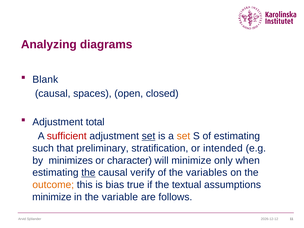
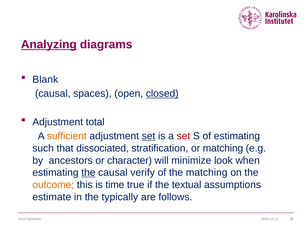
Analyzing underline: none -> present (49, 44)
closed underline: none -> present (162, 94)
sufficient colour: red -> orange (67, 136)
set colour: orange -> red (183, 136)
preliminary: preliminary -> dissociated (103, 148)
or intended: intended -> matching (223, 148)
minimizes: minimizes -> ancestors (71, 160)
only: only -> look (223, 160)
the variables: variables -> matching (207, 173)
bias: bias -> time (115, 185)
minimize: minimize -> estimate (52, 197)
variable: variable -> typically (120, 197)
